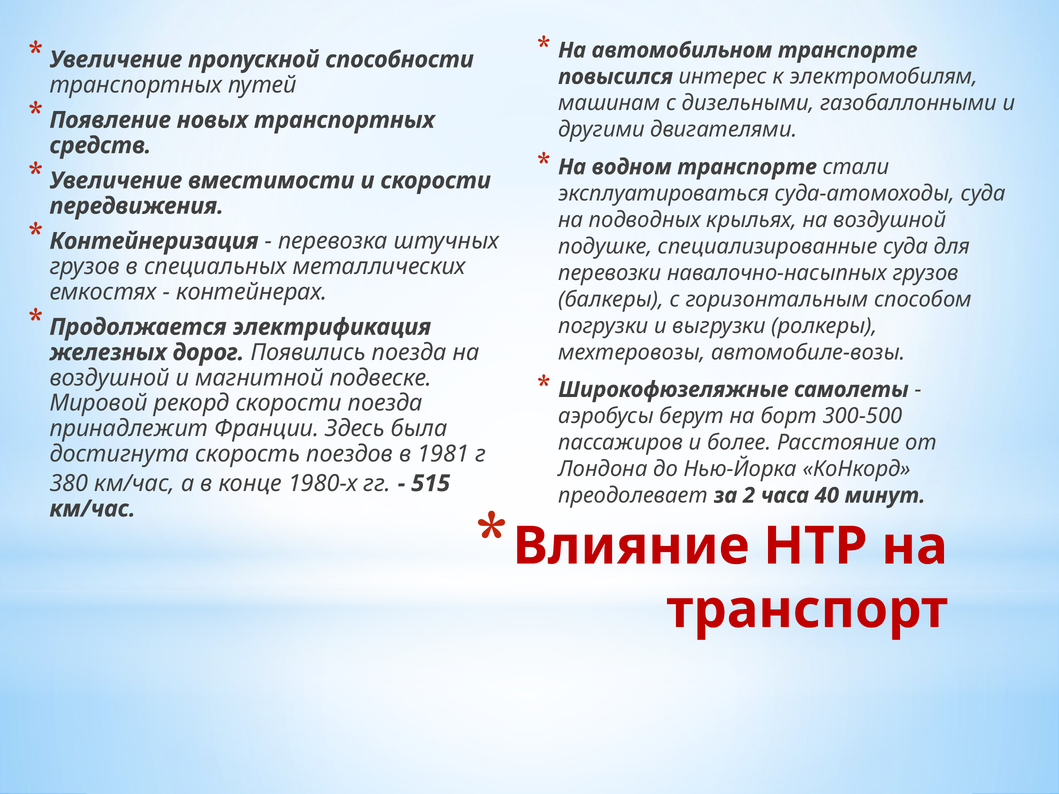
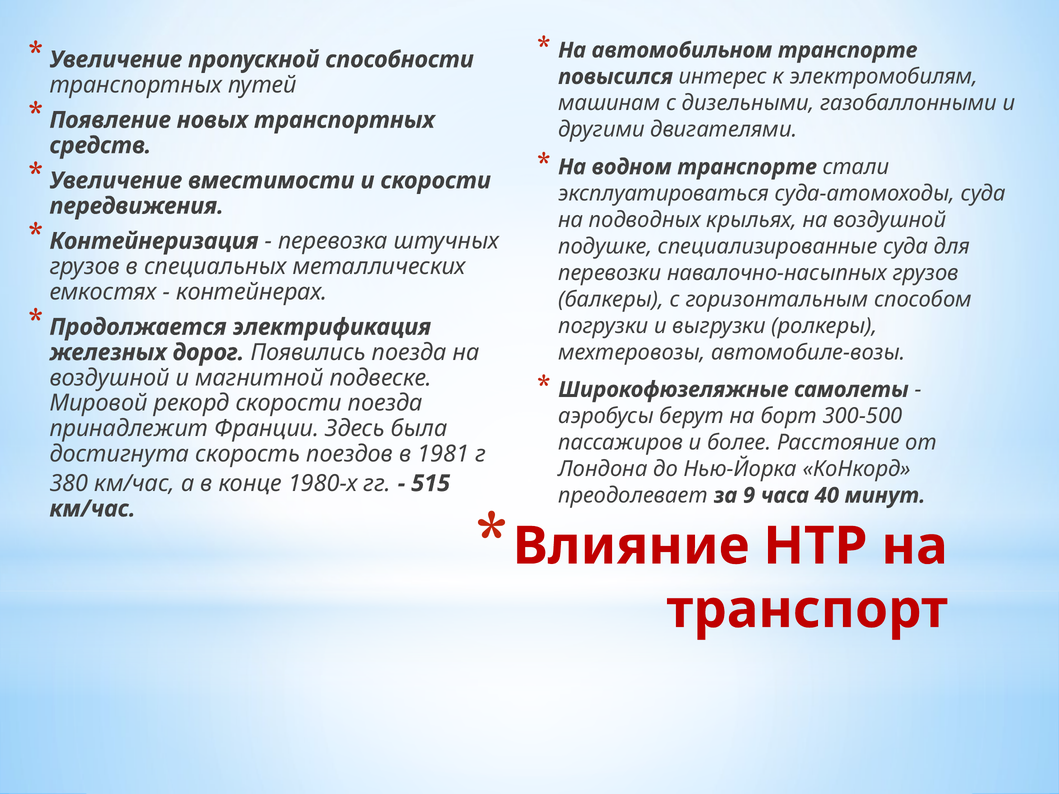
2: 2 -> 9 (749, 496)
